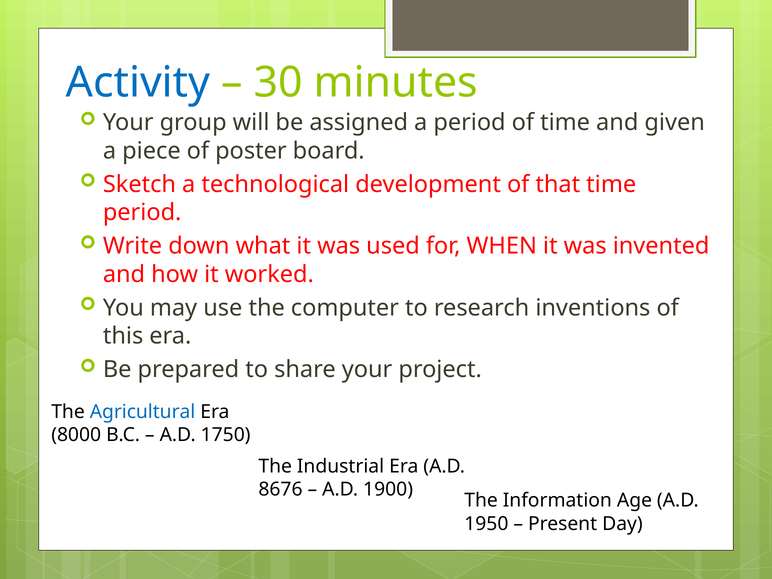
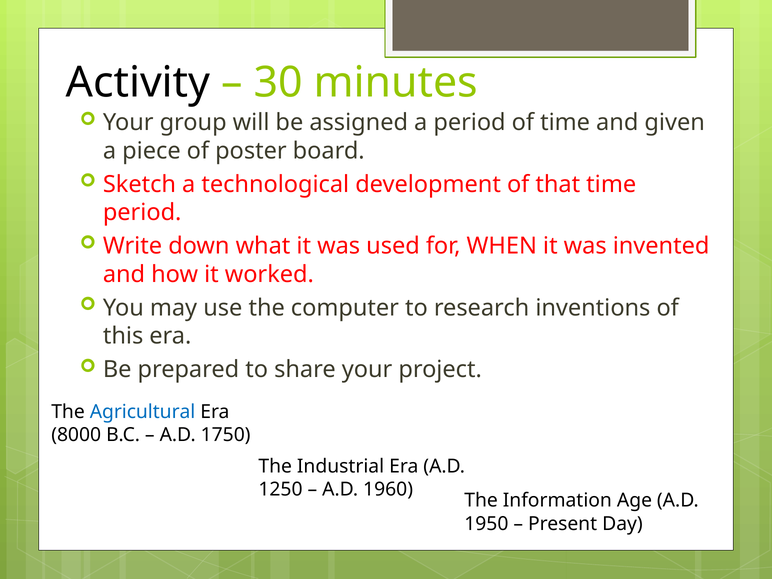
Activity colour: blue -> black (138, 83)
8676: 8676 -> 1250 (281, 489)
1900: 1900 -> 1960 (388, 489)
